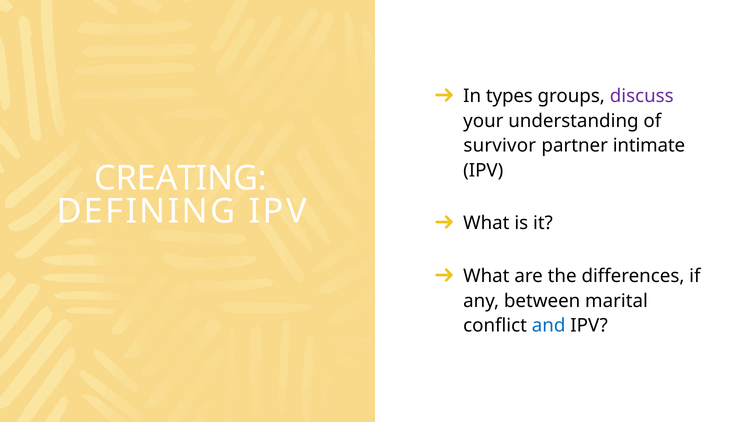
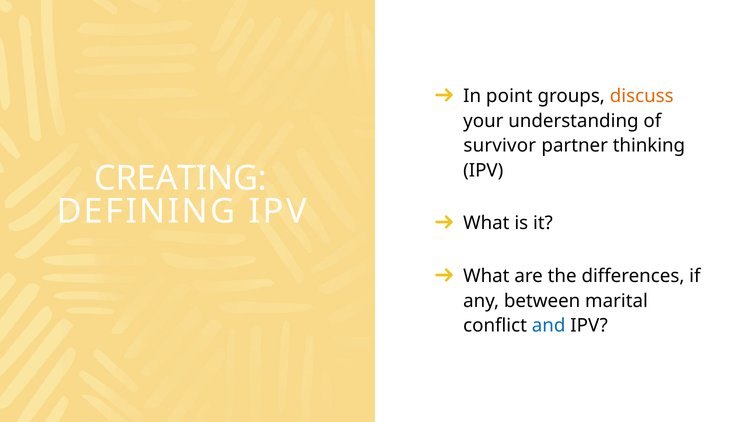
types: types -> point (509, 96)
discuss colour: purple -> orange (642, 96)
intimate: intimate -> thinking (649, 146)
